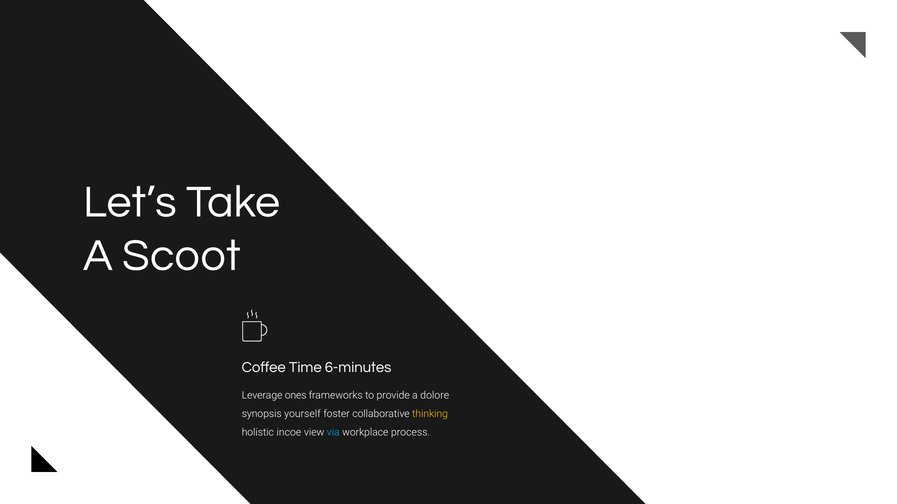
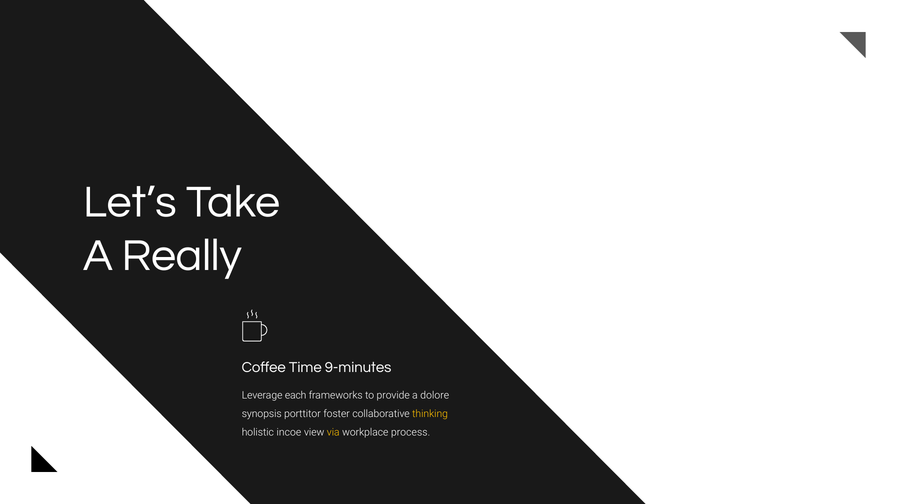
Scoot: Scoot -> Really (182, 256)
6-minutes: 6-minutes -> 9-minutes (358, 368)
ones: ones -> each (296, 396)
yourself: yourself -> porttitor (302, 414)
via colour: light blue -> yellow (333, 433)
